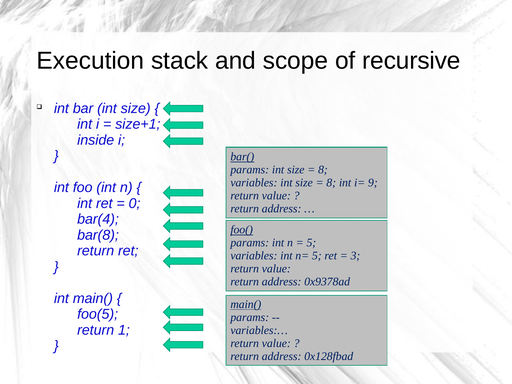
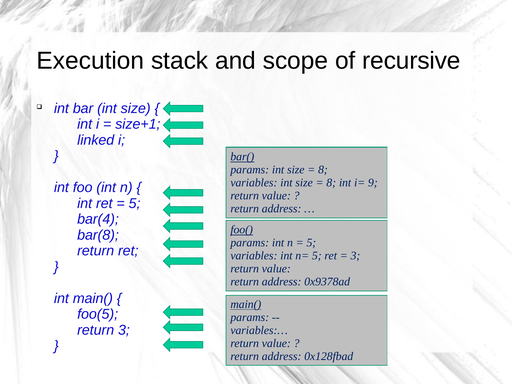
inside: inside -> linked (96, 140)
0: 0 -> 5 (135, 203)
return 1: 1 -> 3 (124, 330)
